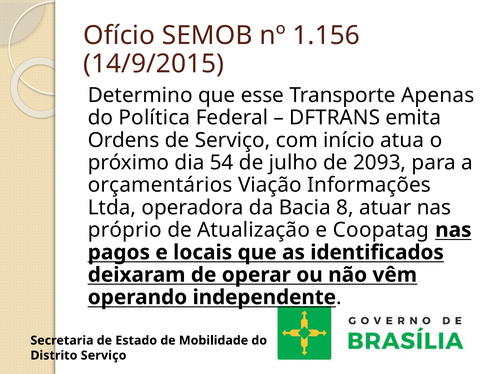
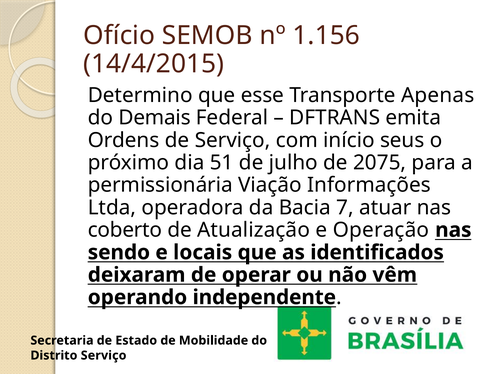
14/9/2015: 14/9/2015 -> 14/4/2015 (154, 64)
Política: Política -> Demais (155, 118)
atua: atua -> seus (402, 140)
54: 54 -> 51 (222, 163)
2093: 2093 -> 2075 (380, 163)
orçamentários: orçamentários -> permissionária (160, 185)
8: 8 -> 7 (345, 208)
próprio: próprio -> coberto (125, 230)
Coopatag: Coopatag -> Operação (381, 230)
pagos: pagos -> sendo (119, 253)
